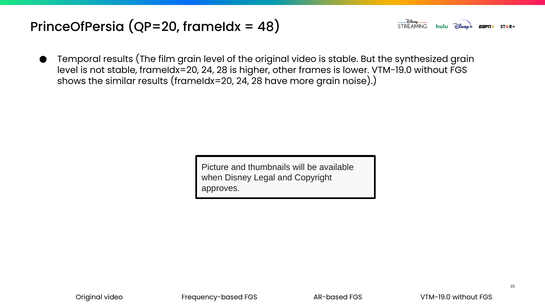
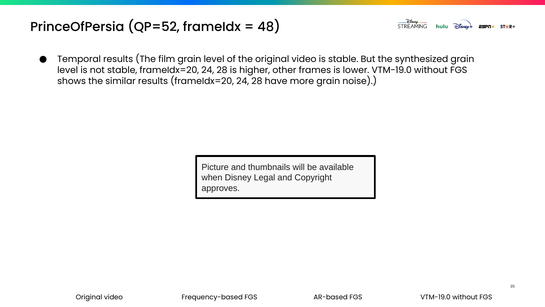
QP=20: QP=20 -> QP=52 (154, 27)
